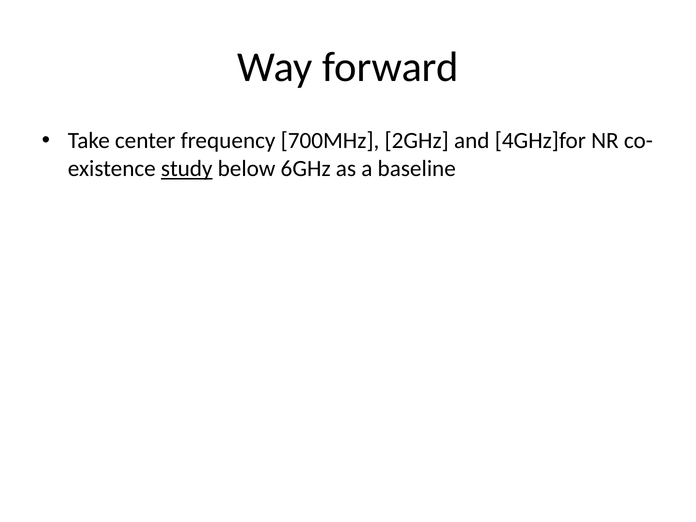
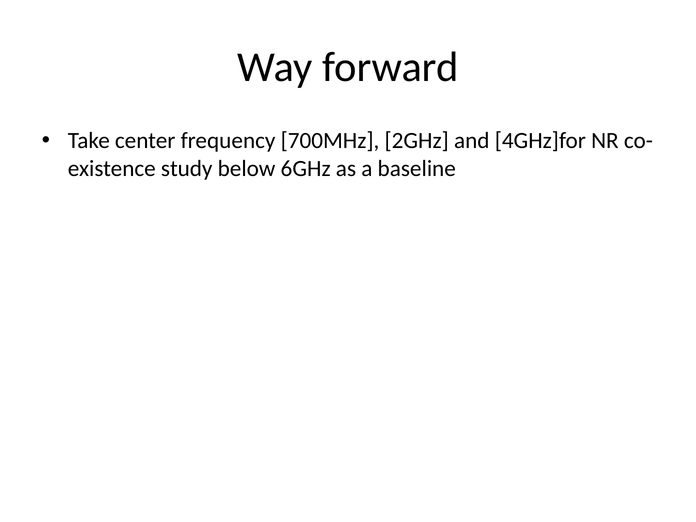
study underline: present -> none (187, 169)
